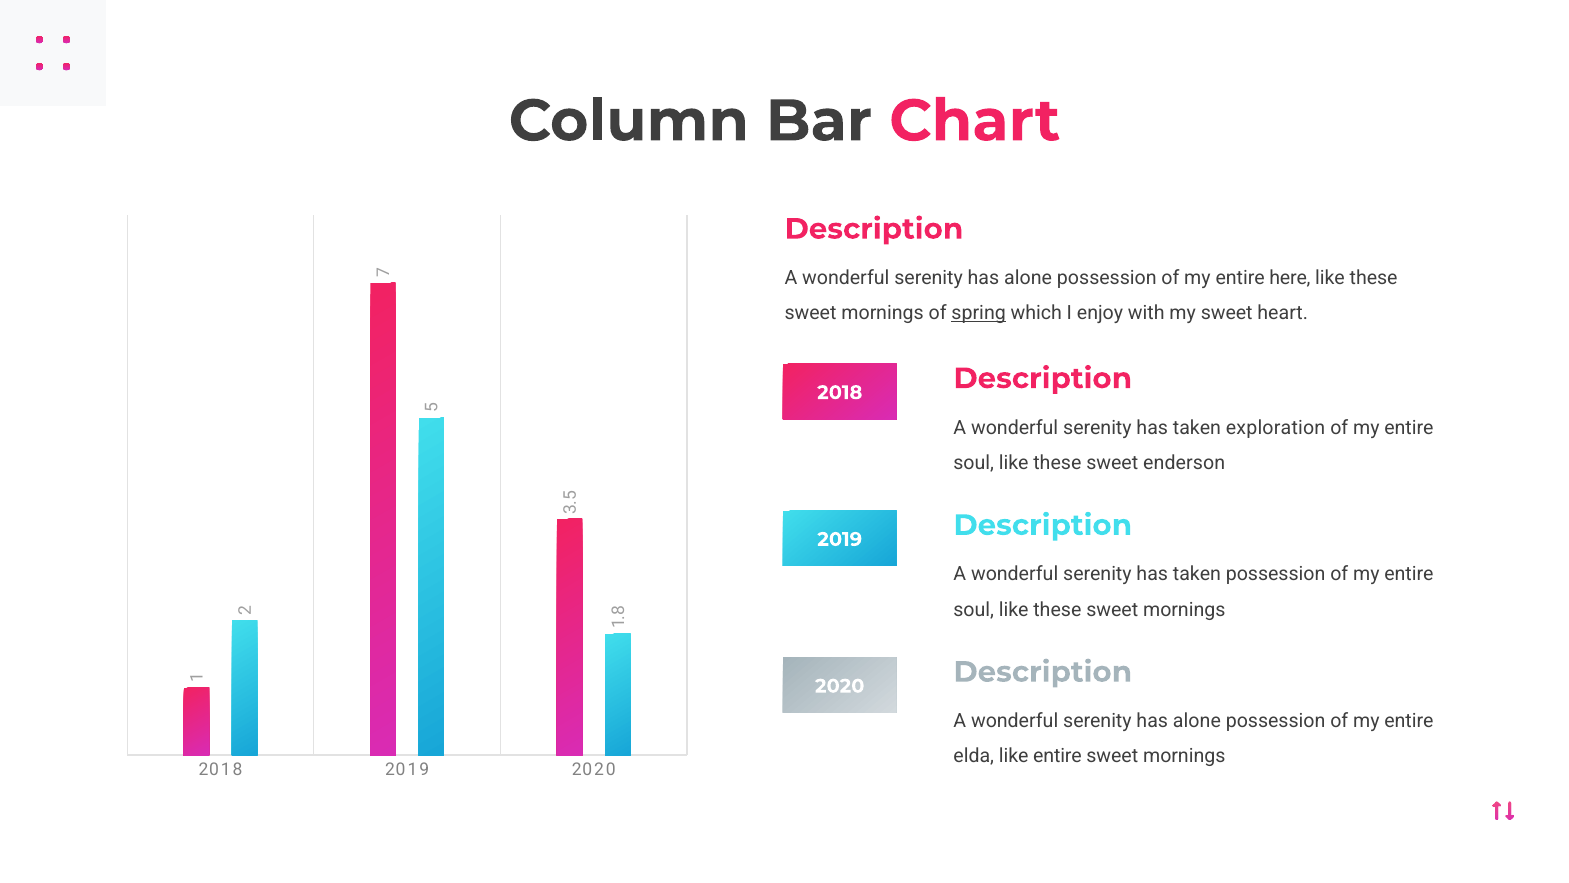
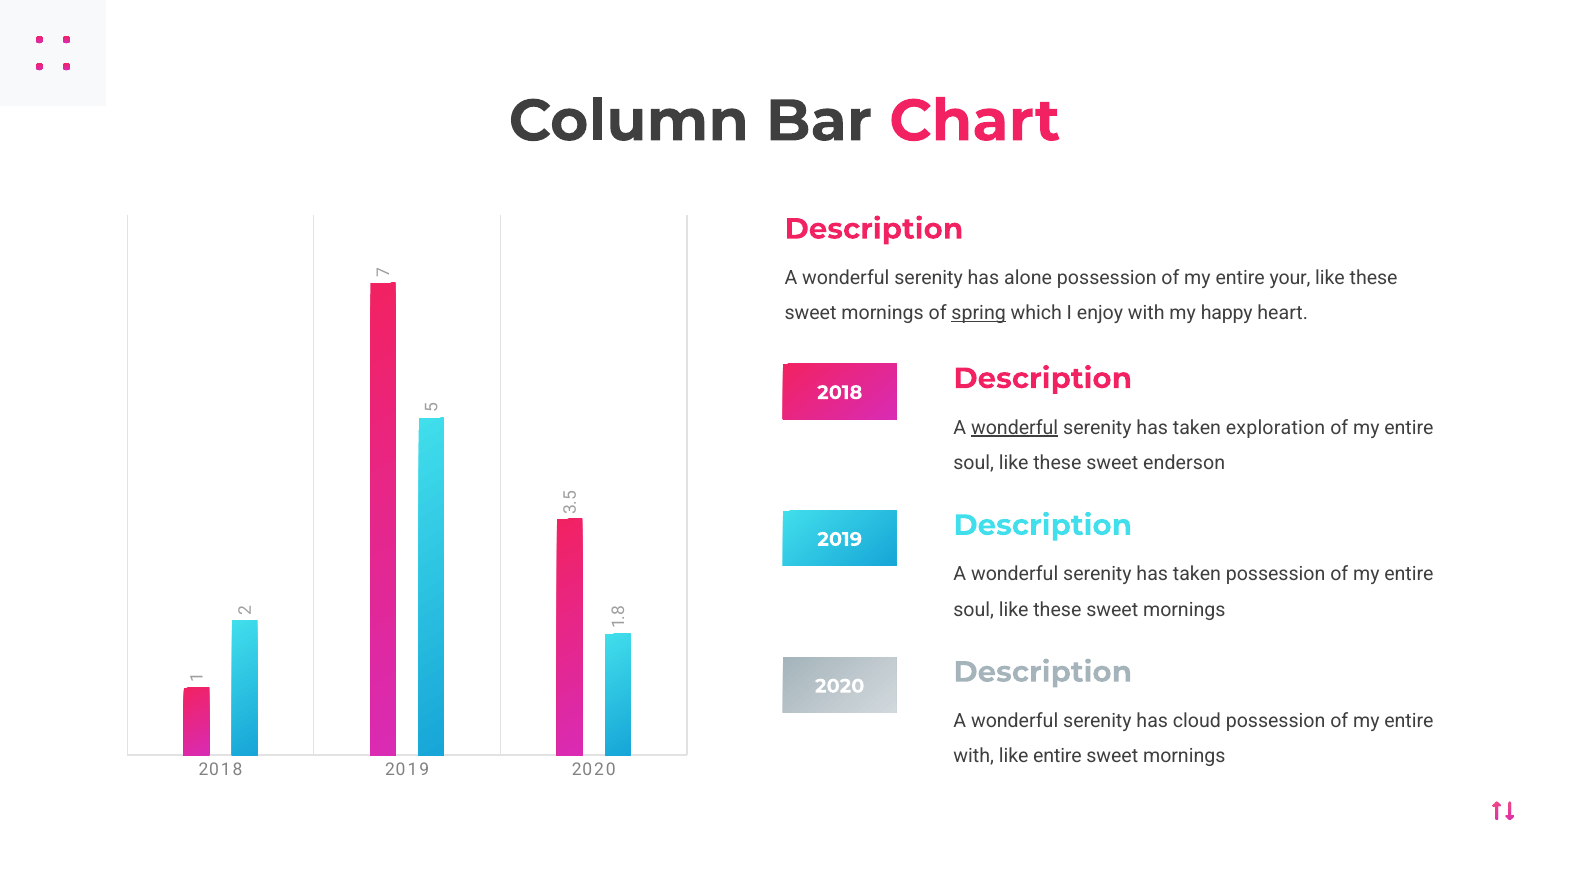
here: here -> your (1290, 278)
my sweet: sweet -> happy (1227, 313)
wonderful underline: none -> present (1015, 427)
alone: alone -> cloud (1197, 721)
elda: elda -> with (974, 756)
